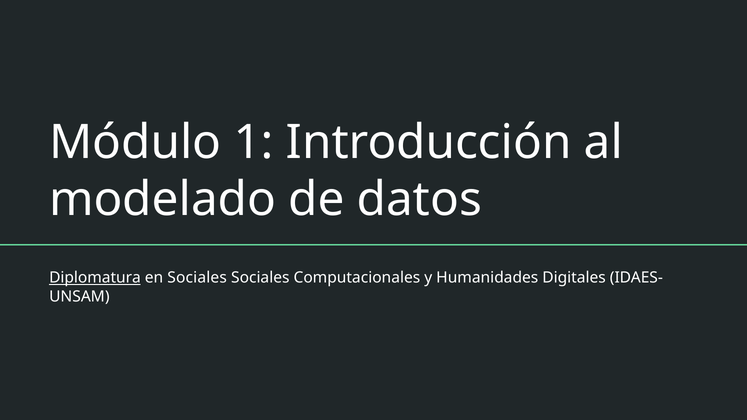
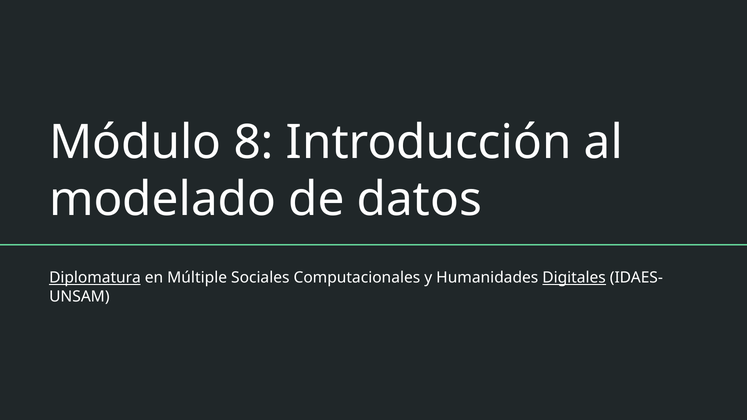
1: 1 -> 8 (254, 142)
en Sociales: Sociales -> Múltiple (197, 278)
Digitales underline: none -> present (574, 278)
